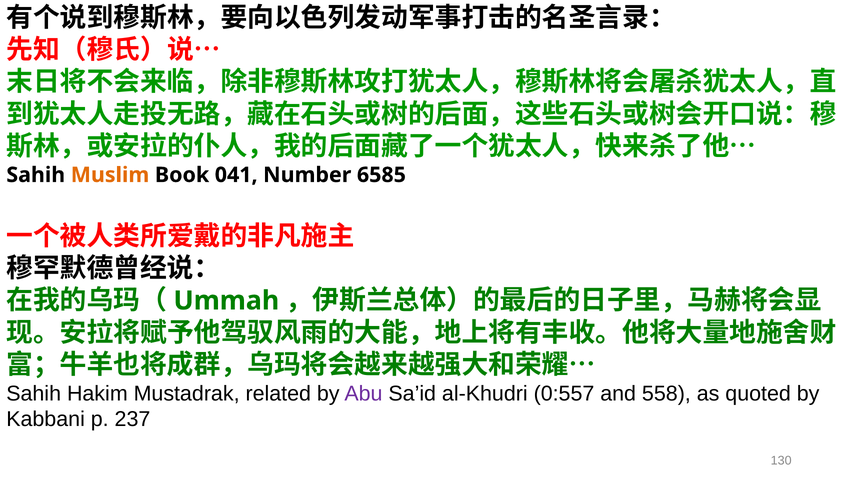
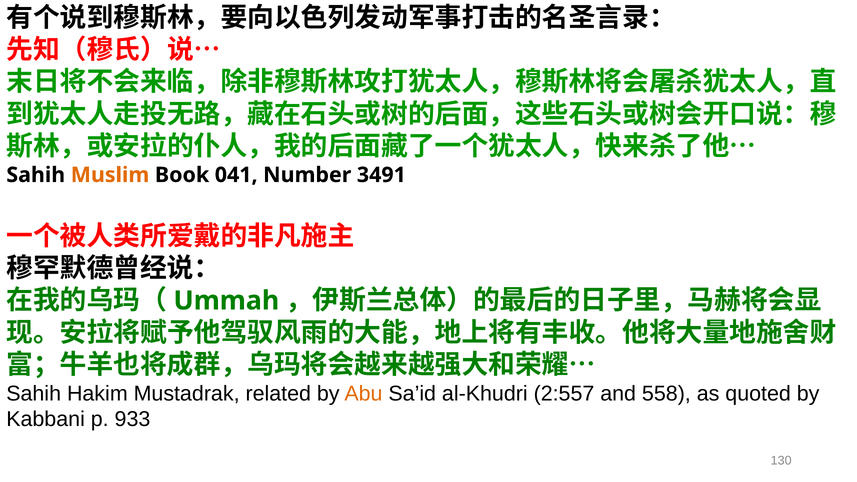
6585: 6585 -> 3491 (381, 175)
Abu colour: purple -> orange (363, 394)
0:557: 0:557 -> 2:557 (564, 394)
237: 237 -> 933 (132, 419)
